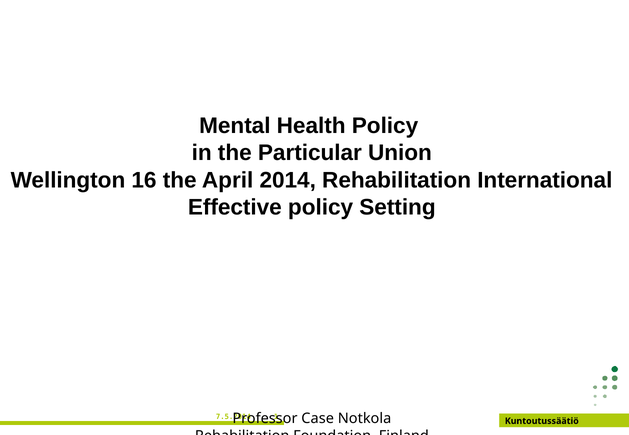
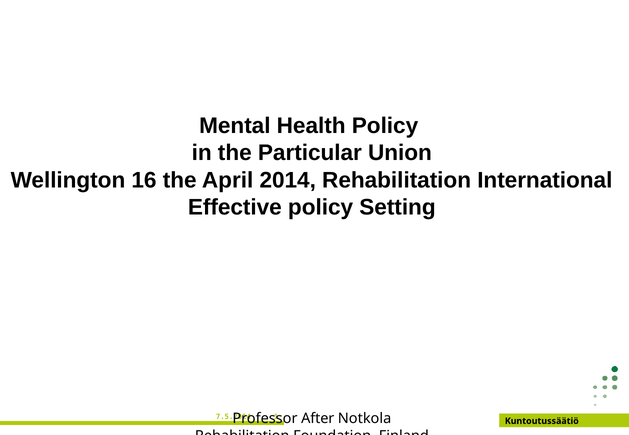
Case: Case -> After (318, 419)
